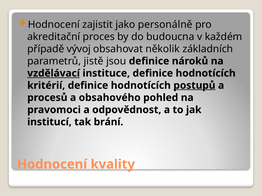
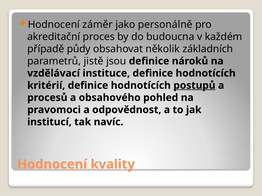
zajistit: zajistit -> záměr (98, 25)
vývoj: vývoj -> půdy (79, 49)
vzdělávací underline: present -> none (54, 73)
brání: brání -> navíc (109, 122)
